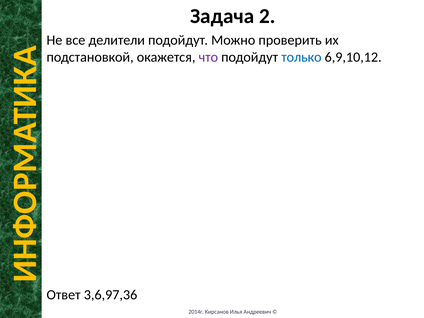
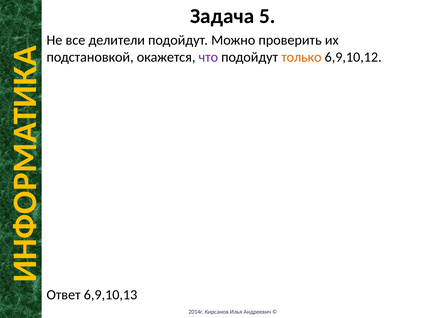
2: 2 -> 5 (267, 16)
только colour: blue -> orange (301, 57)
3,6,97,36: 3,6,97,36 -> 6,9,10,13 (111, 295)
